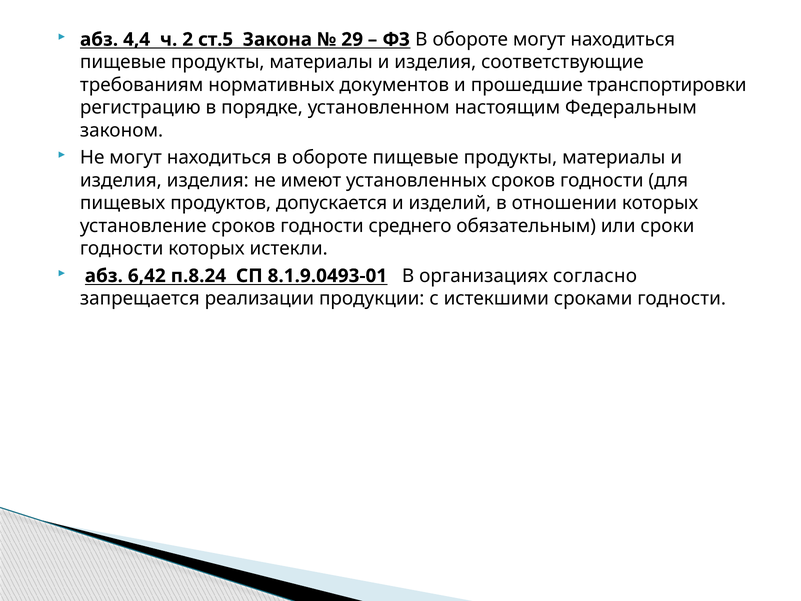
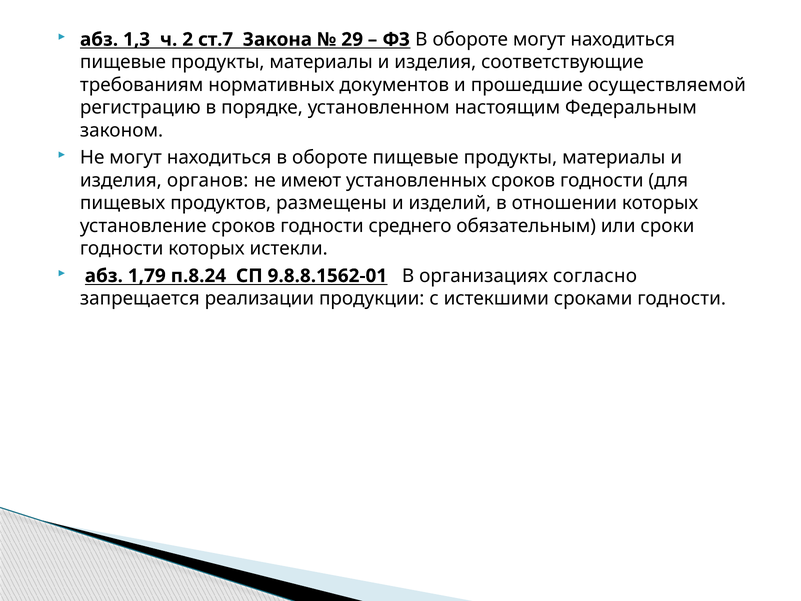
4,4: 4,4 -> 1,3 (137, 39)
ст.5: ст.5 -> ст.7 (216, 39)
транспортировки: транспортировки -> осуществляемой (667, 85)
изделия изделия: изделия -> органов (208, 180)
допускается: допускается -> размещены (331, 203)
6,42: 6,42 -> 1,79 (147, 276)
8.1.9.0493-01: 8.1.9.0493-01 -> 9.8.8.1562-01 (327, 276)
